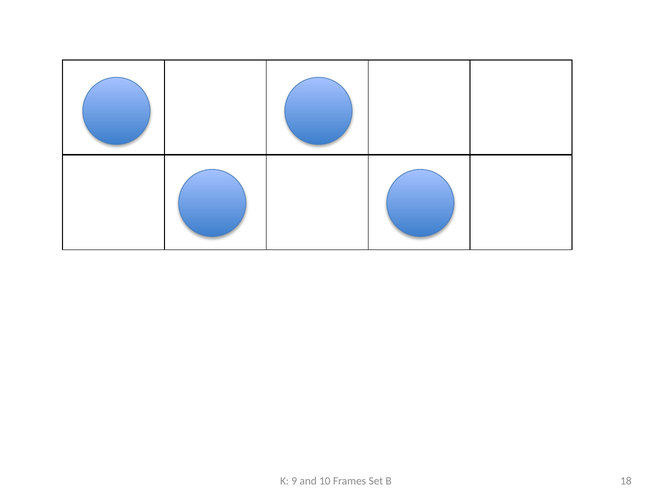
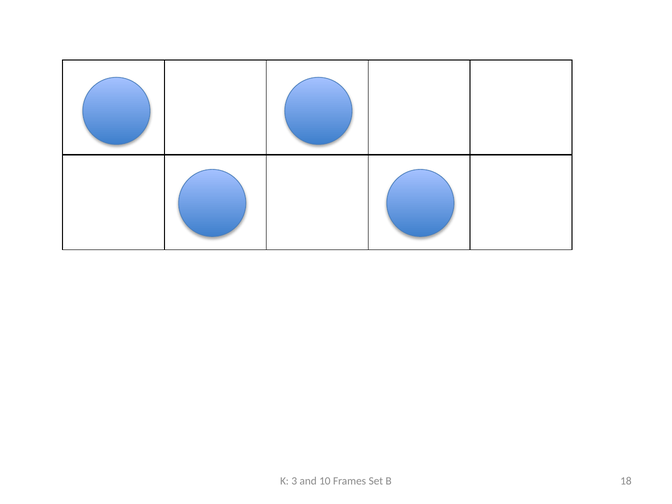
9: 9 -> 3 (294, 481)
